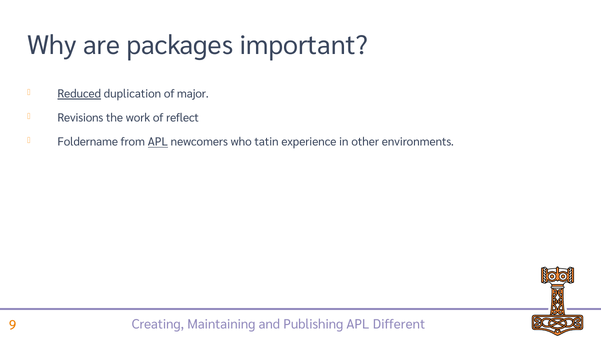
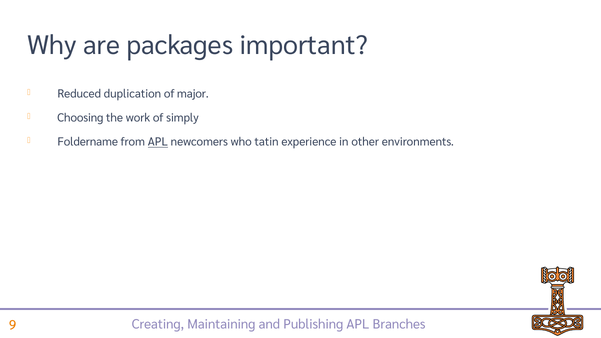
Reduced underline: present -> none (79, 94)
Revisions: Revisions -> Choosing (80, 118)
reflect: reflect -> simply (182, 118)
Different: Different -> Branches (399, 324)
